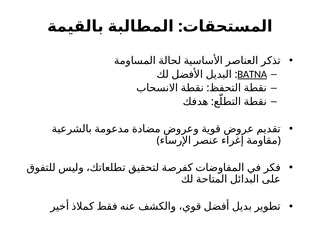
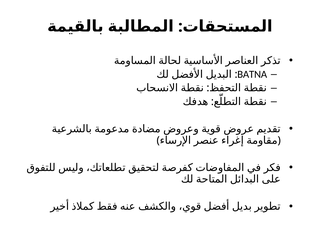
BATNA underline: present -> none (252, 74)
